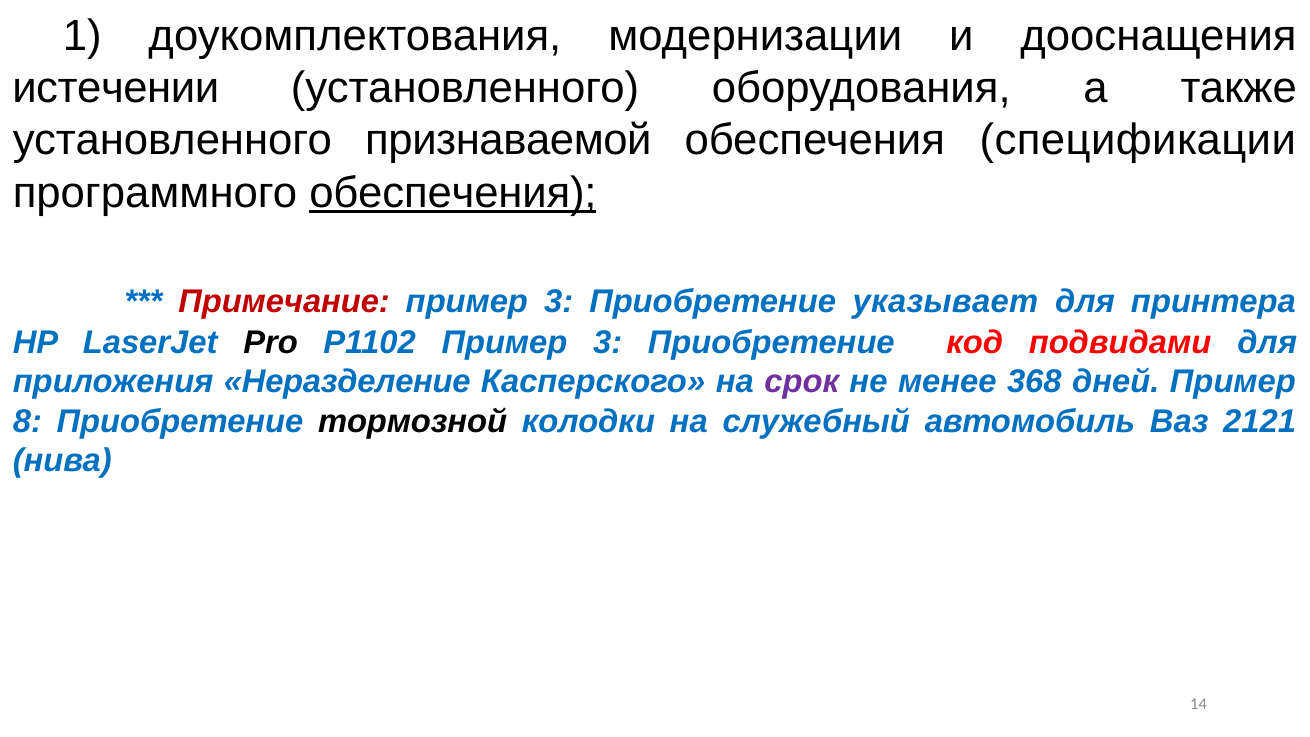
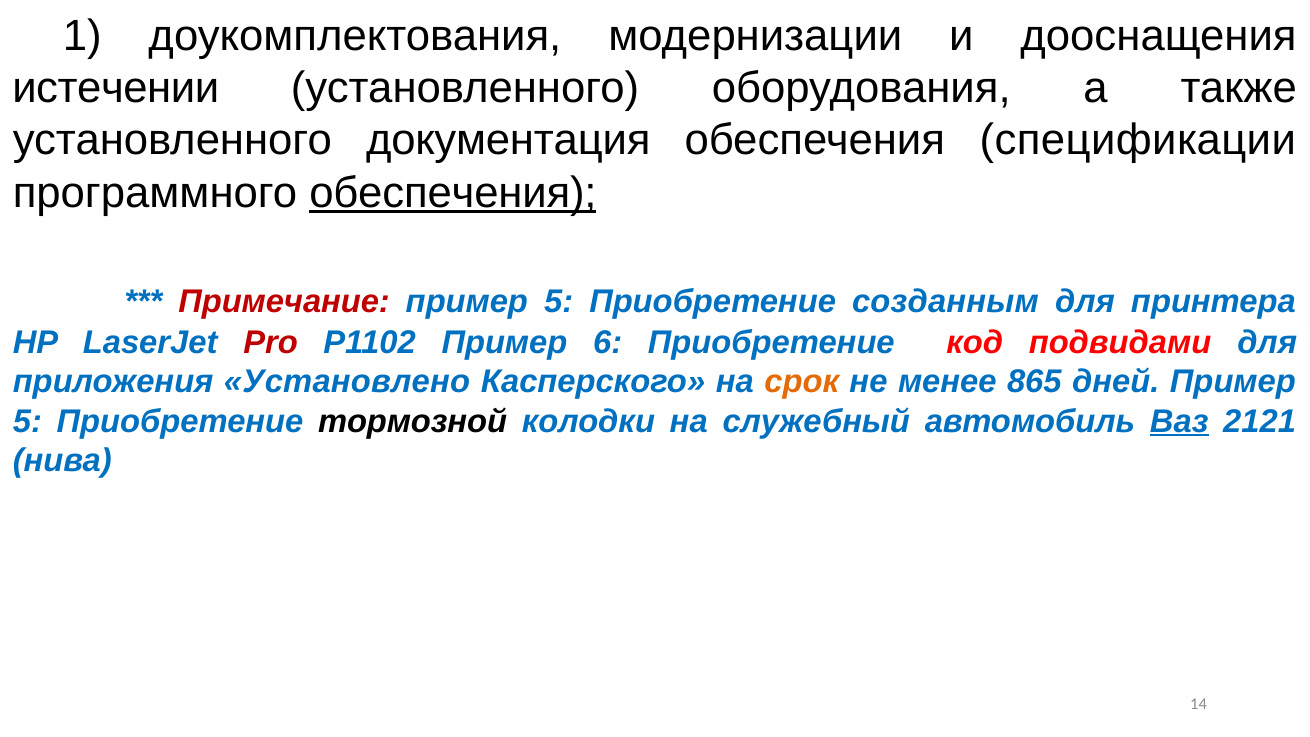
признаваемой: признаваемой -> документация (508, 140)
3: 3 -> 5 (559, 301)
указывает: указывает -> созданным (945, 301)
Pro colour: black -> red (271, 343)
P1102 Пример 3: 3 -> 6 (608, 343)
Неразделение: Неразделение -> Установлено (347, 382)
срок colour: purple -> orange (802, 382)
368: 368 -> 865 (1034, 382)
8: 8 -> 5 (27, 421)
Ваз underline: none -> present (1179, 421)
